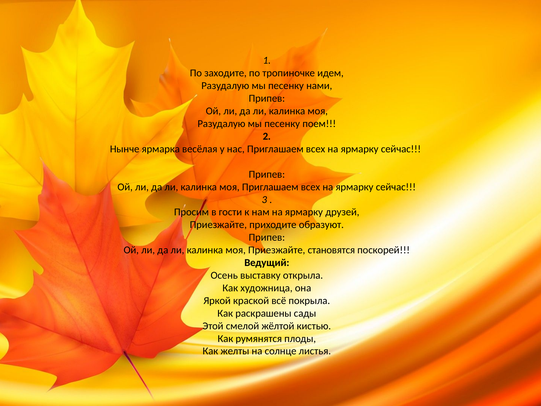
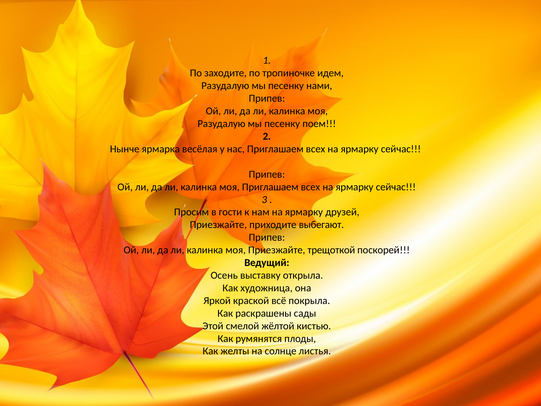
образуют: образуют -> выбегают (321, 225)
становятся: становятся -> трещоткой (331, 250)
